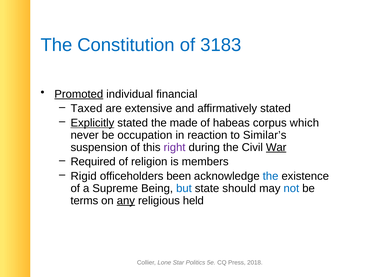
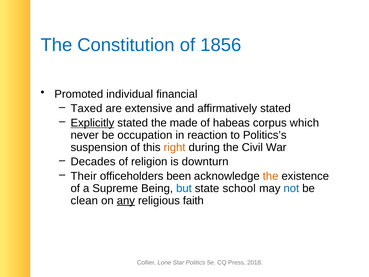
3183: 3183 -> 1856 (221, 45)
Promoted underline: present -> none (79, 94)
Similar’s: Similar’s -> Politics’s (265, 135)
right colour: purple -> orange (175, 147)
War underline: present -> none (276, 147)
Required: Required -> Decades (93, 162)
members: members -> downturn (205, 162)
Rigid: Rigid -> Their (84, 176)
the colour: blue -> orange (271, 176)
should: should -> school (239, 188)
terms: terms -> clean (84, 200)
held: held -> faith (193, 200)
